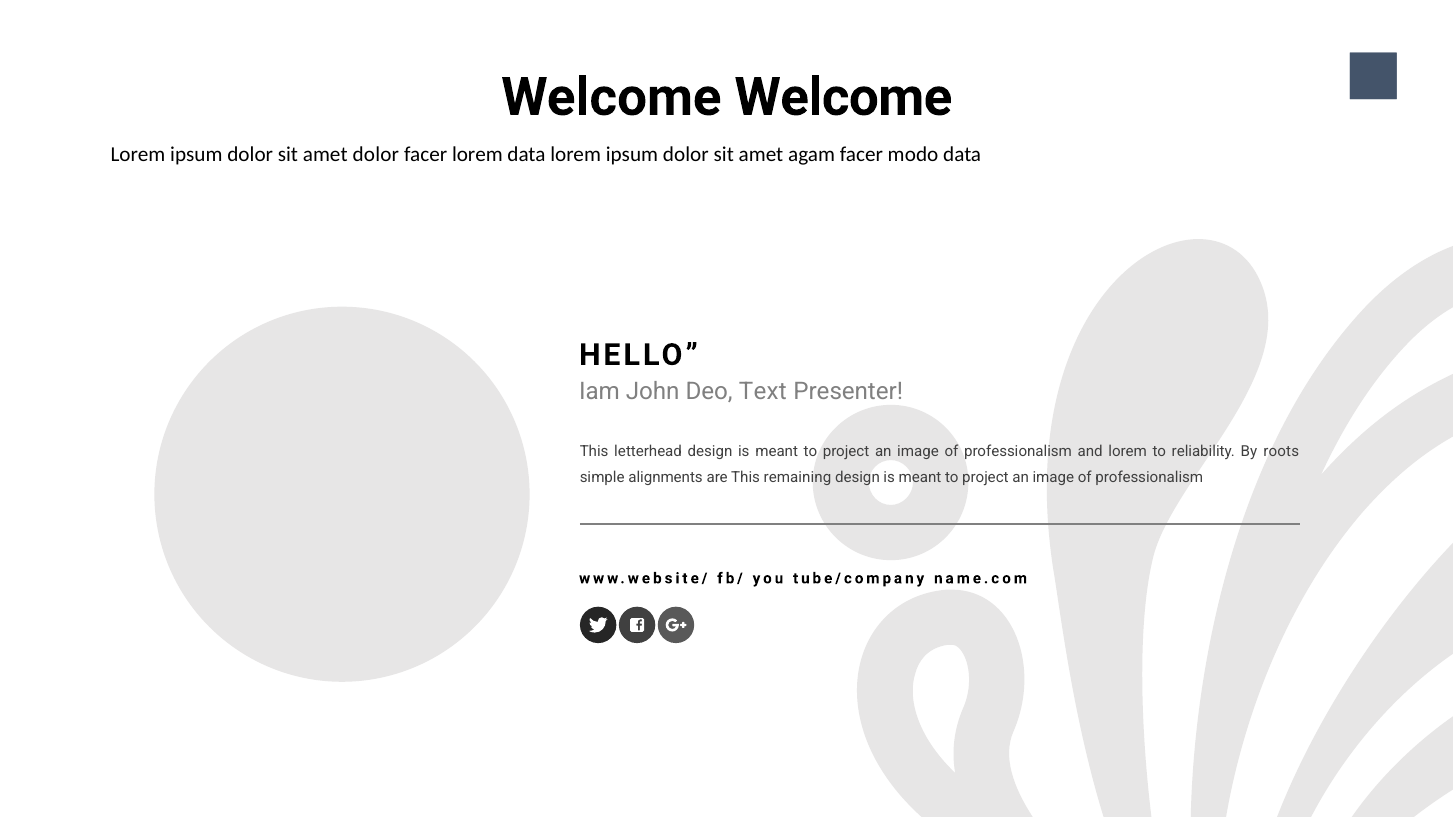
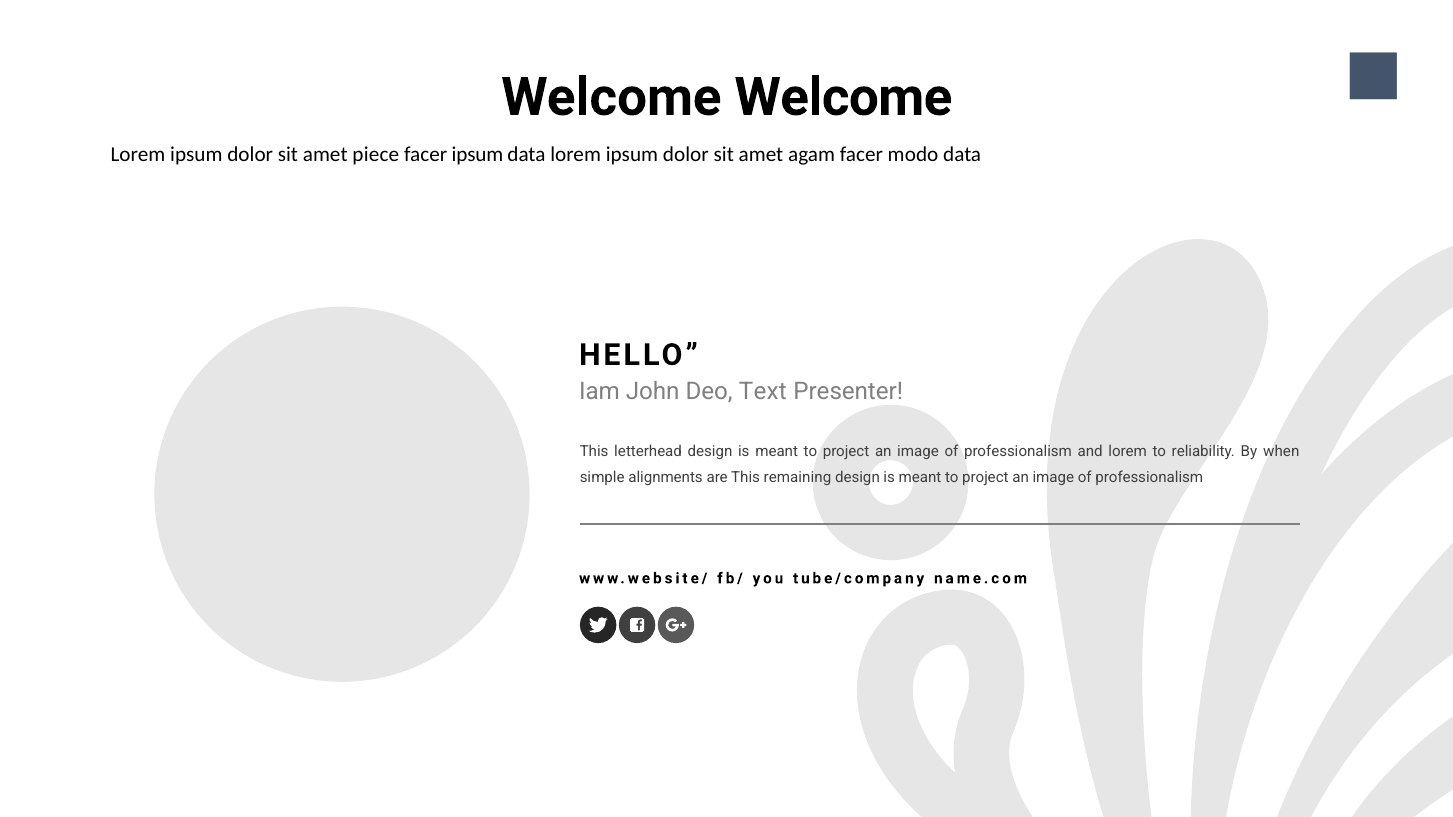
amet dolor: dolor -> piece (376, 155)
facer lorem: lorem -> ipsum (477, 155)
roots: roots -> when (1281, 452)
